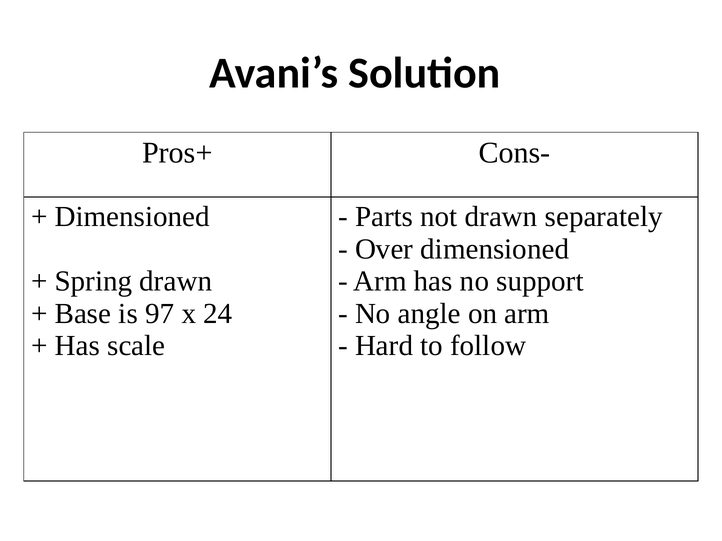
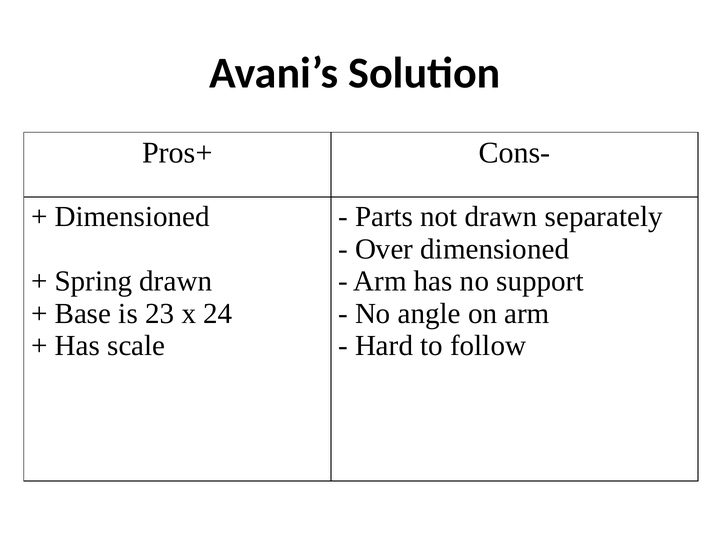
97: 97 -> 23 (160, 314)
